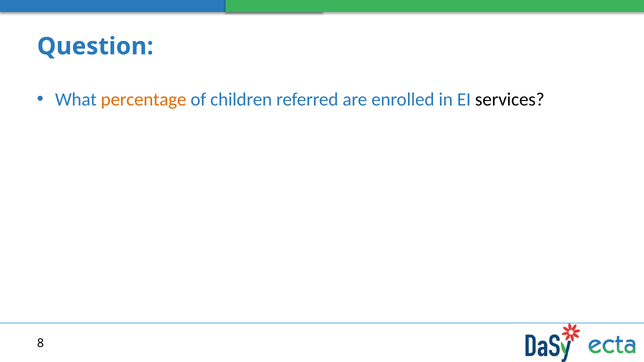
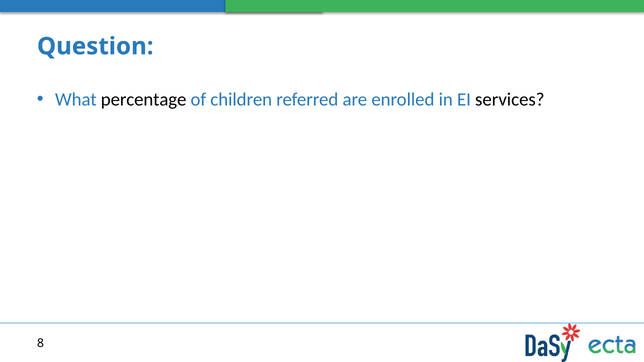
percentage colour: orange -> black (144, 99)
